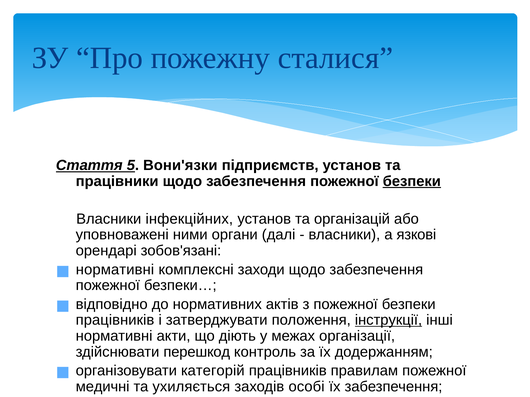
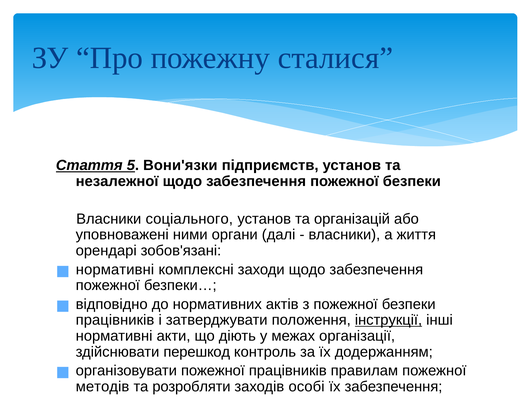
працівники: працівники -> незалежної (117, 181)
безпеки underline: present -> none (412, 181)
інфекційних: інфекційних -> соціального (189, 219)
язкові: язкові -> життя (416, 235)
організовувати категорій: категорій -> пожежної (213, 371)
медичні: медичні -> методів (103, 387)
ухиляється: ухиляється -> розробляти (191, 387)
